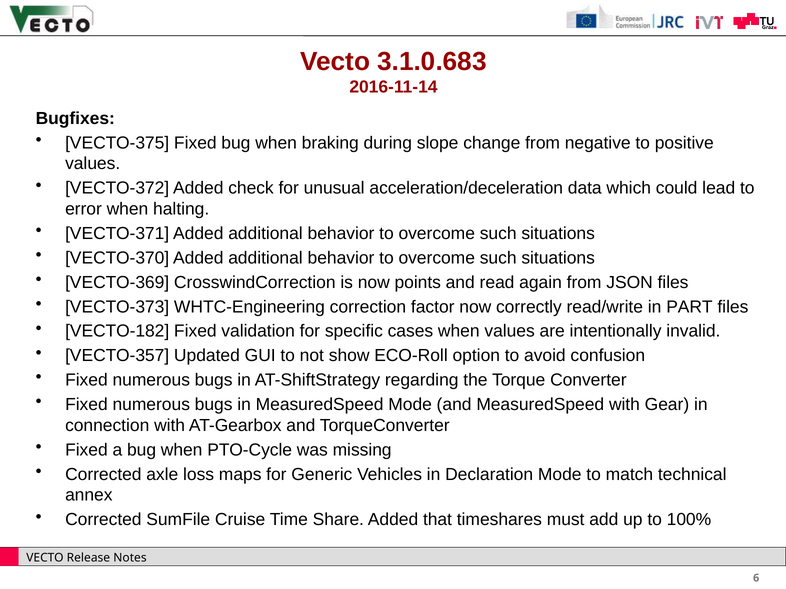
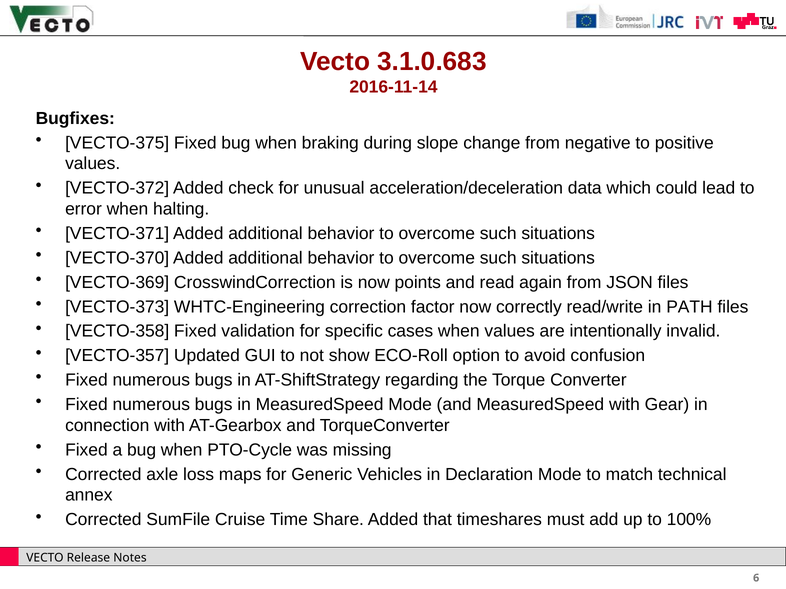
PART: PART -> PATH (689, 307)
VECTO-182: VECTO-182 -> VECTO-358 (117, 332)
